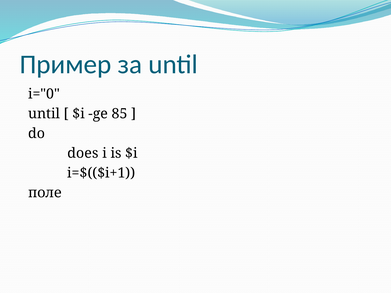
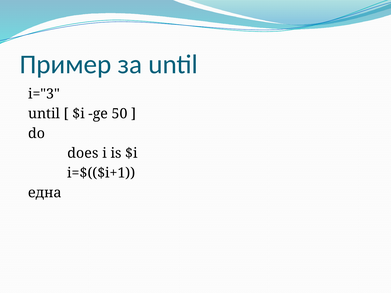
i="0: i="0 -> i="3 (44, 94)
85: 85 -> 50 (120, 114)
поле: поле -> една (45, 193)
